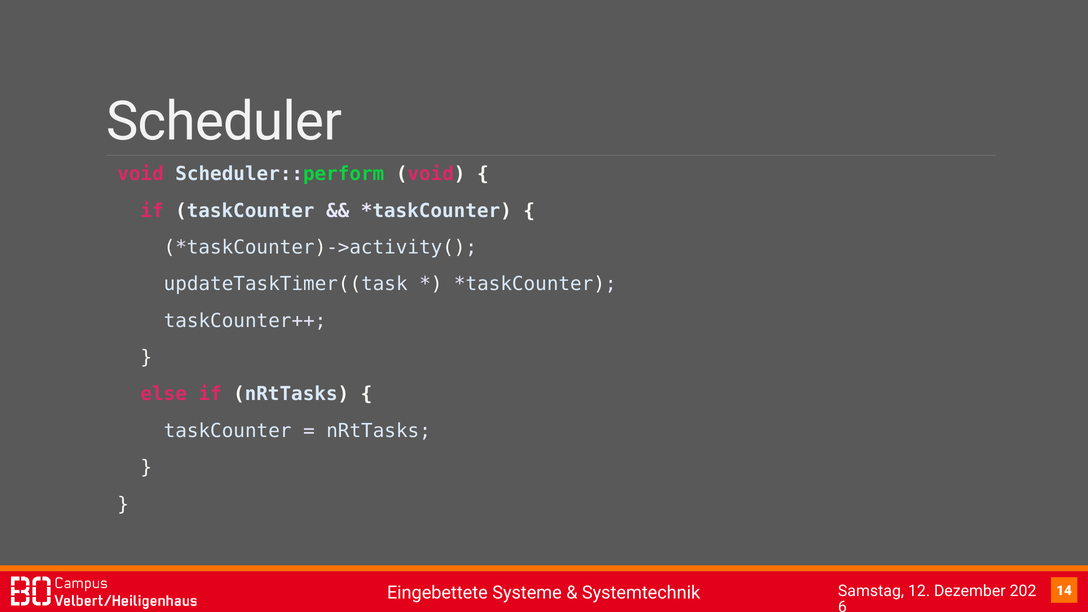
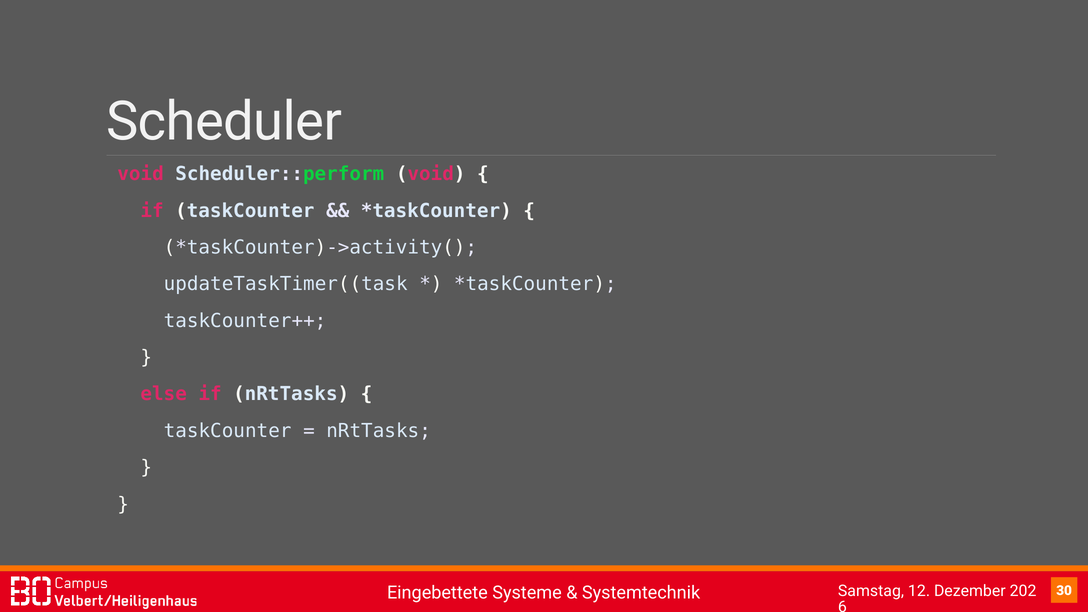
14: 14 -> 30 (1064, 591)
